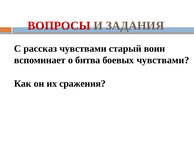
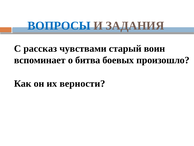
ВОПРОСЫ colour: red -> blue (59, 26)
боевых чувствами: чувствами -> произошло (163, 60)
сражения: сражения -> верности (82, 83)
